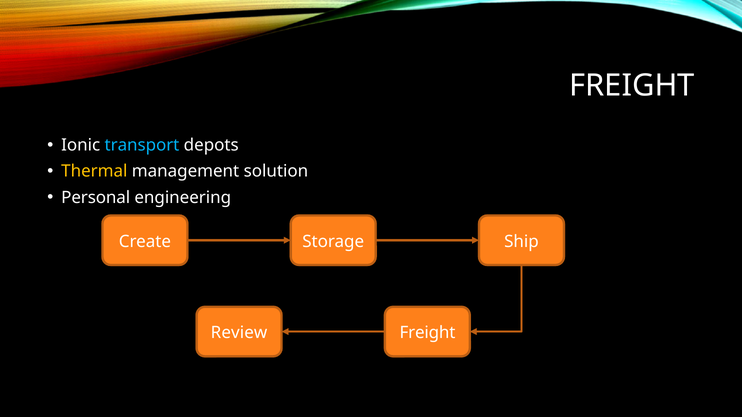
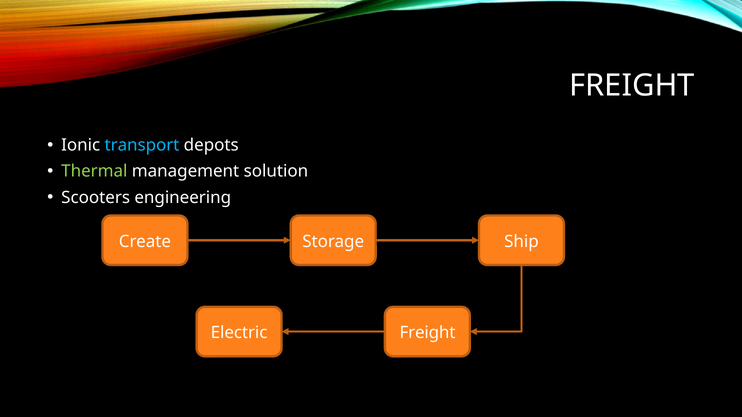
Thermal colour: yellow -> light green (94, 172)
Personal: Personal -> Scooters (96, 198)
Review: Review -> Electric (239, 333)
